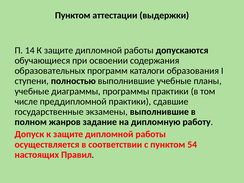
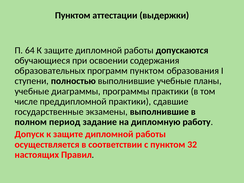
14: 14 -> 64 (30, 50)
программ каталоги: каталоги -> пунктом (147, 71)
жанров: жанров -> период (65, 122)
54: 54 -> 32 (192, 144)
